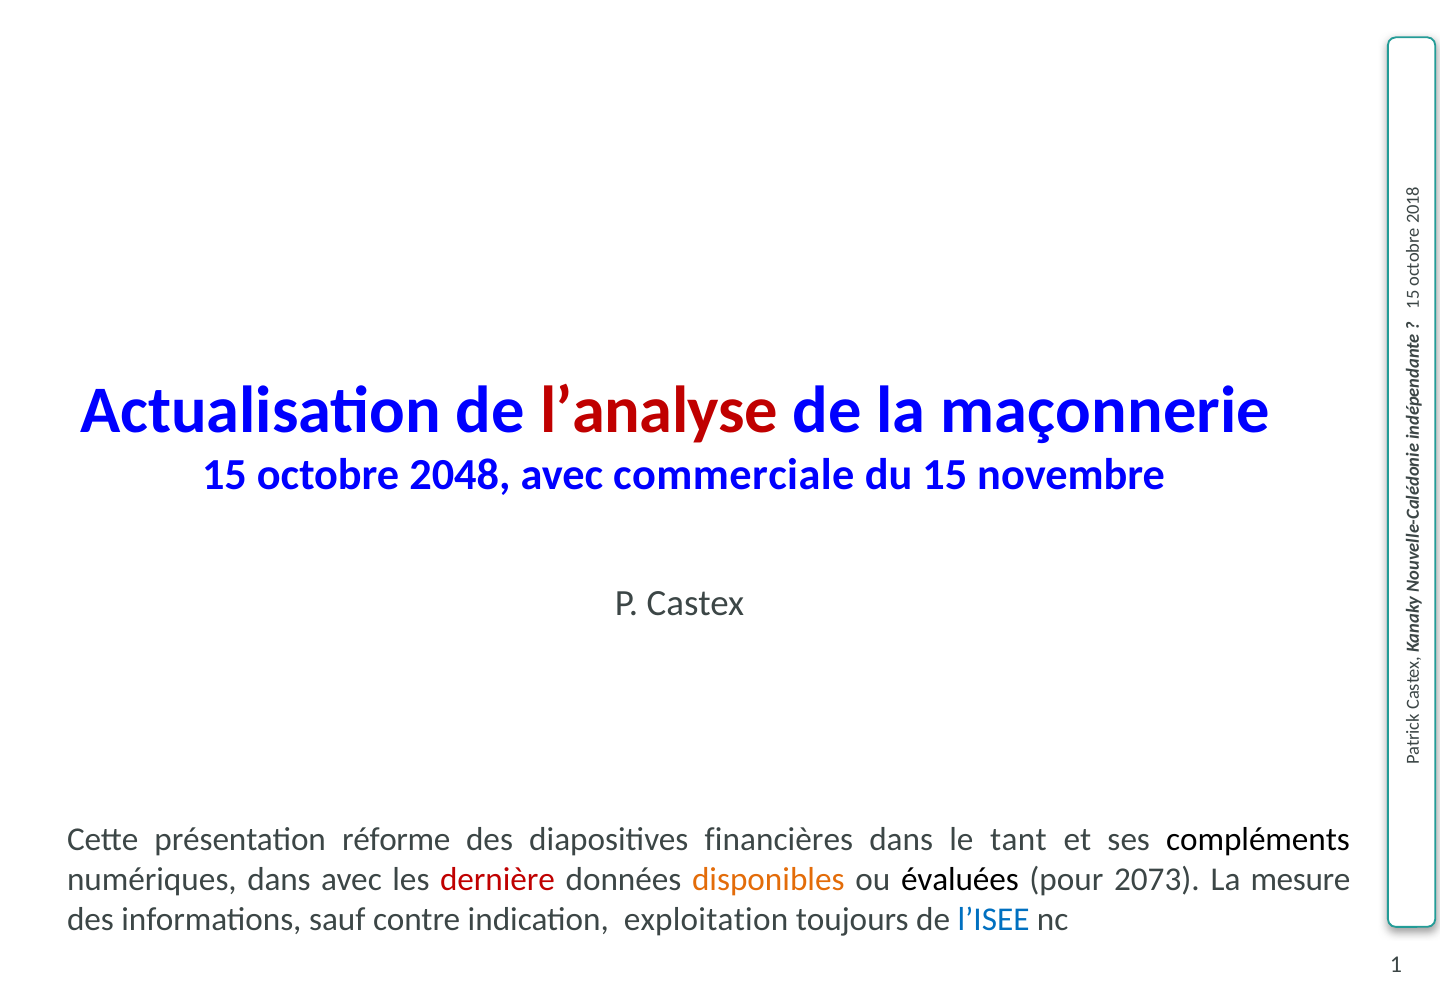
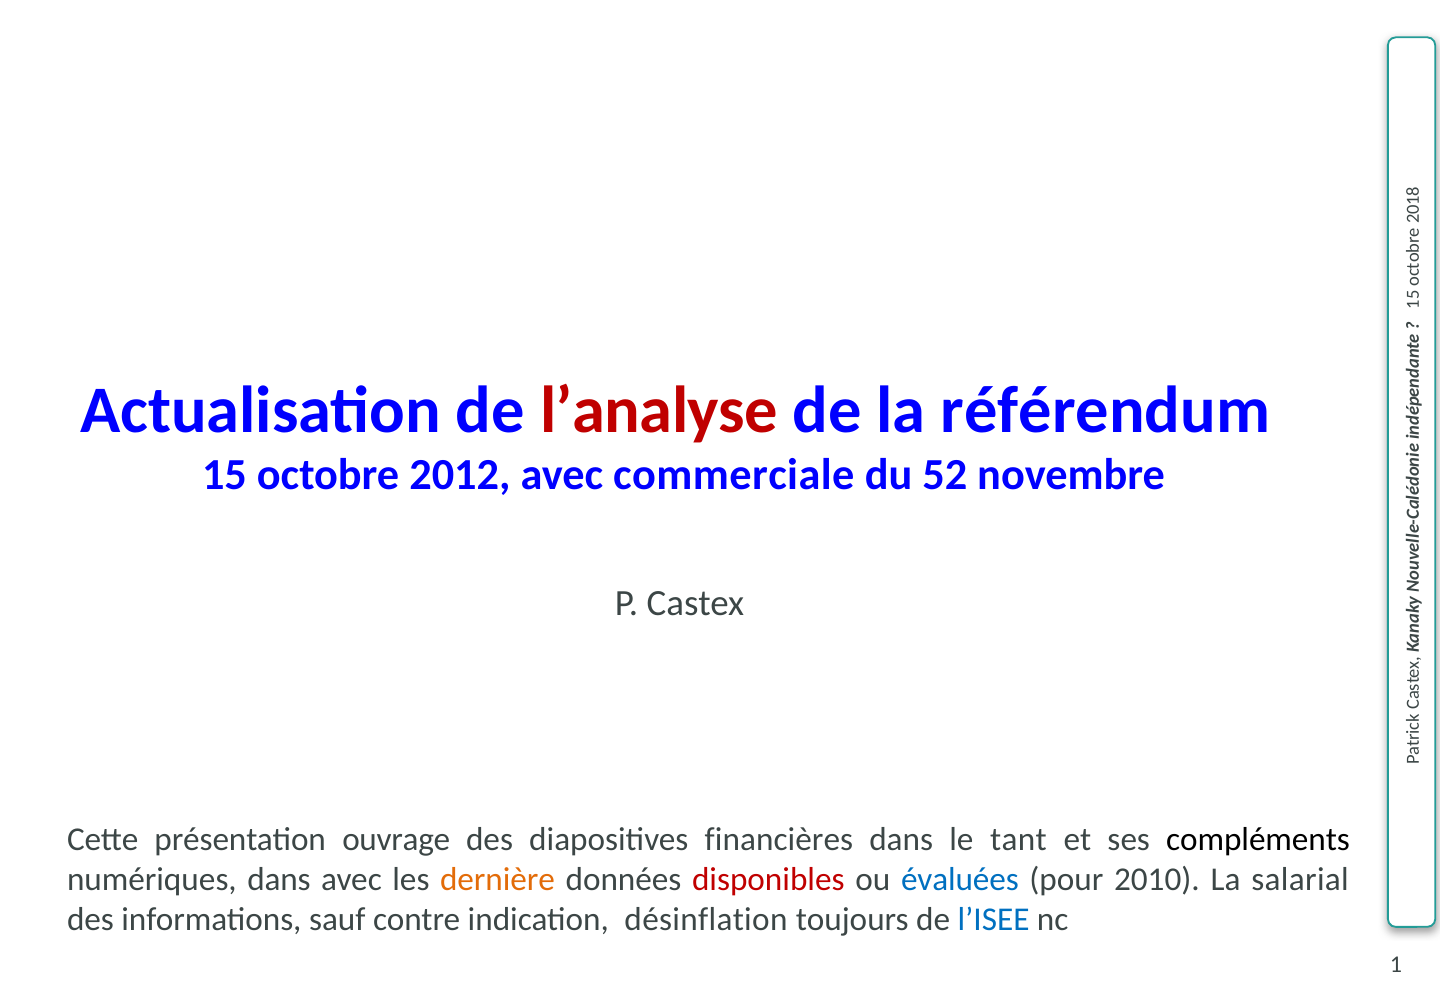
maçonnerie: maçonnerie -> référendum (1106, 410)
2048: 2048 -> 2012 (460, 475)
du 15: 15 -> 52 (945, 475)
réforme: réforme -> ouvrage (396, 840)
dernière colour: red -> orange (497, 880)
disponibles colour: orange -> red (768, 880)
évaluées colour: black -> blue (960, 880)
2073: 2073 -> 2010 (1157, 880)
mesure: mesure -> salarial (1300, 880)
exploitation: exploitation -> désinflation (706, 919)
